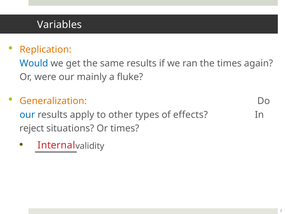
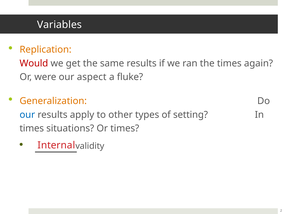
Would colour: blue -> red (34, 63)
mainly: mainly -> aspect (92, 77)
effects: effects -> setting (191, 115)
reject: reject -> times (32, 128)
